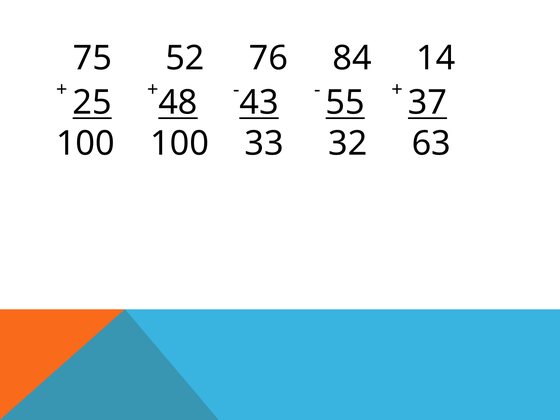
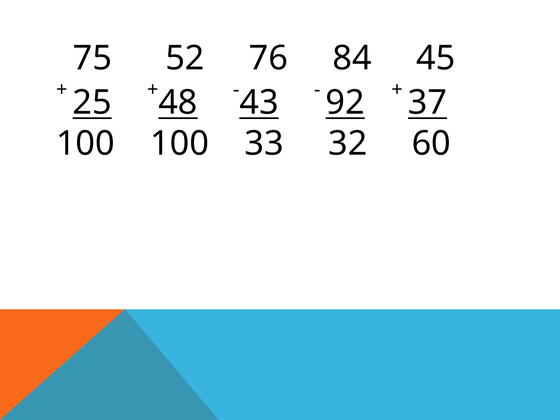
14: 14 -> 45 (436, 58)
55: 55 -> 92 (345, 103)
63: 63 -> 60 (431, 144)
